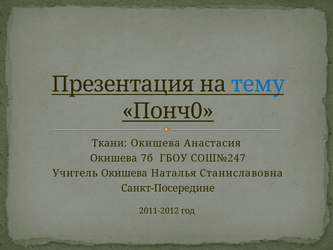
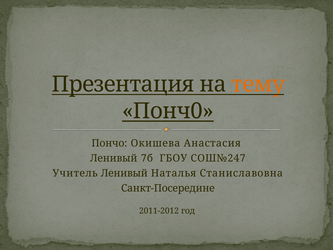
тему colour: blue -> orange (258, 84)
Ткани: Ткани -> Пончо (109, 143)
Окишева: Окишева -> Ленивый (114, 158)
Учитель Окишева: Окишева -> Ленивый (124, 173)
